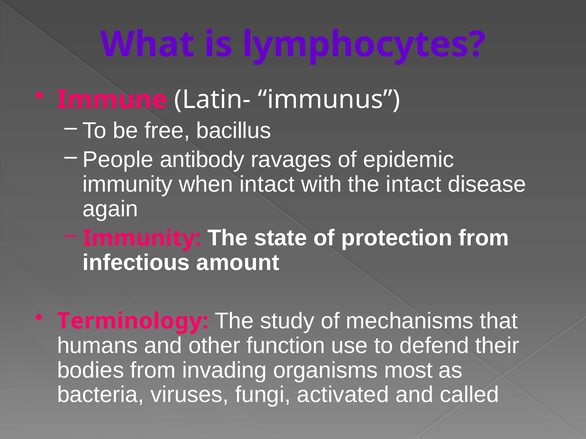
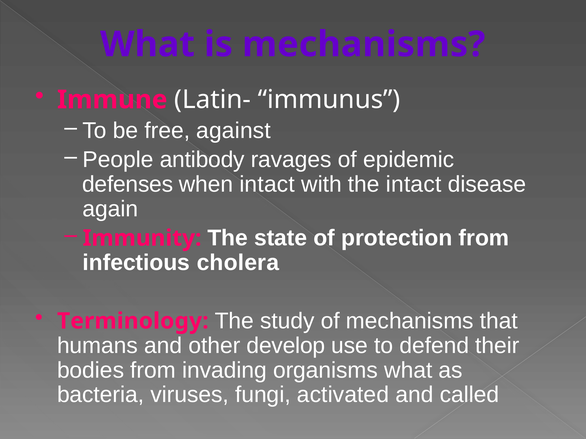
is lymphocytes: lymphocytes -> mechanisms (364, 44)
bacillus: bacillus -> against (234, 131)
immunity: immunity -> defenses (128, 185)
amount: amount -> cholera (238, 263)
function: function -> develop (286, 346)
organisms most: most -> what (408, 371)
